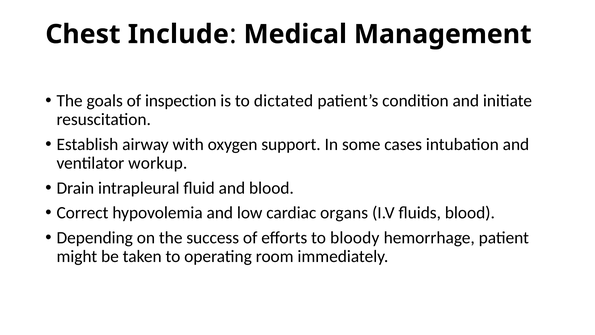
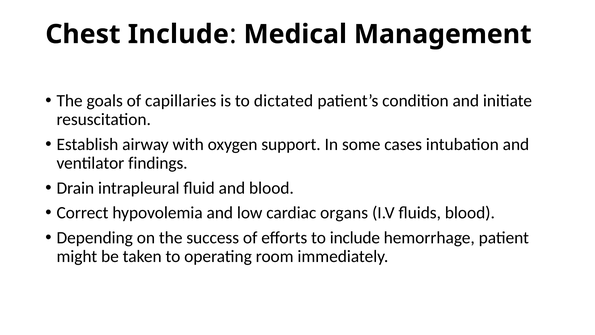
inspection: inspection -> capillaries (181, 101)
workup: workup -> findings (158, 163)
to bloody: bloody -> include (355, 238)
